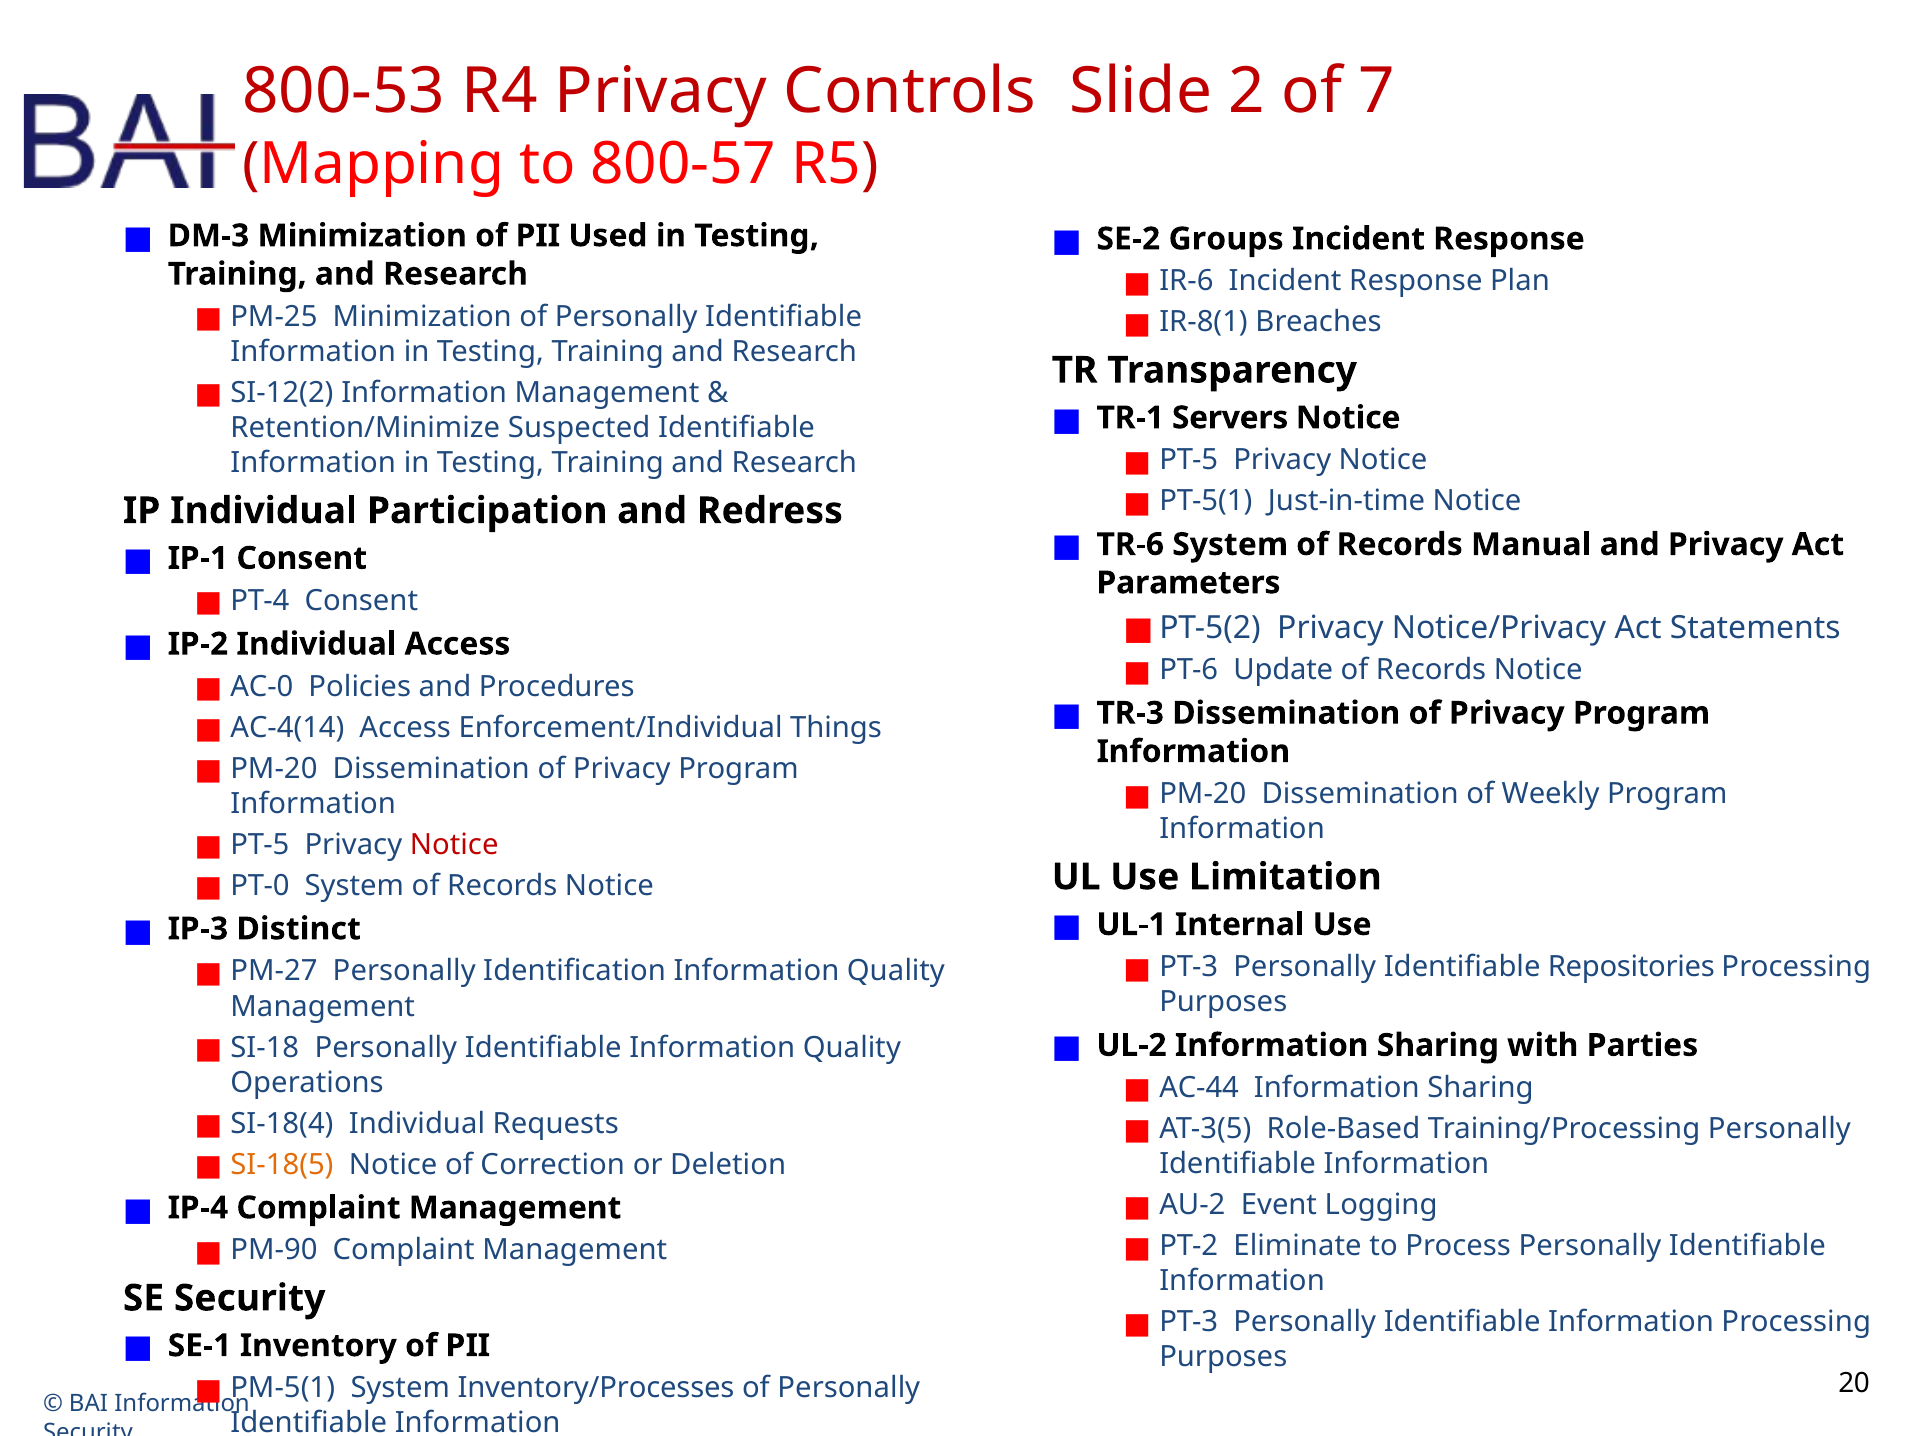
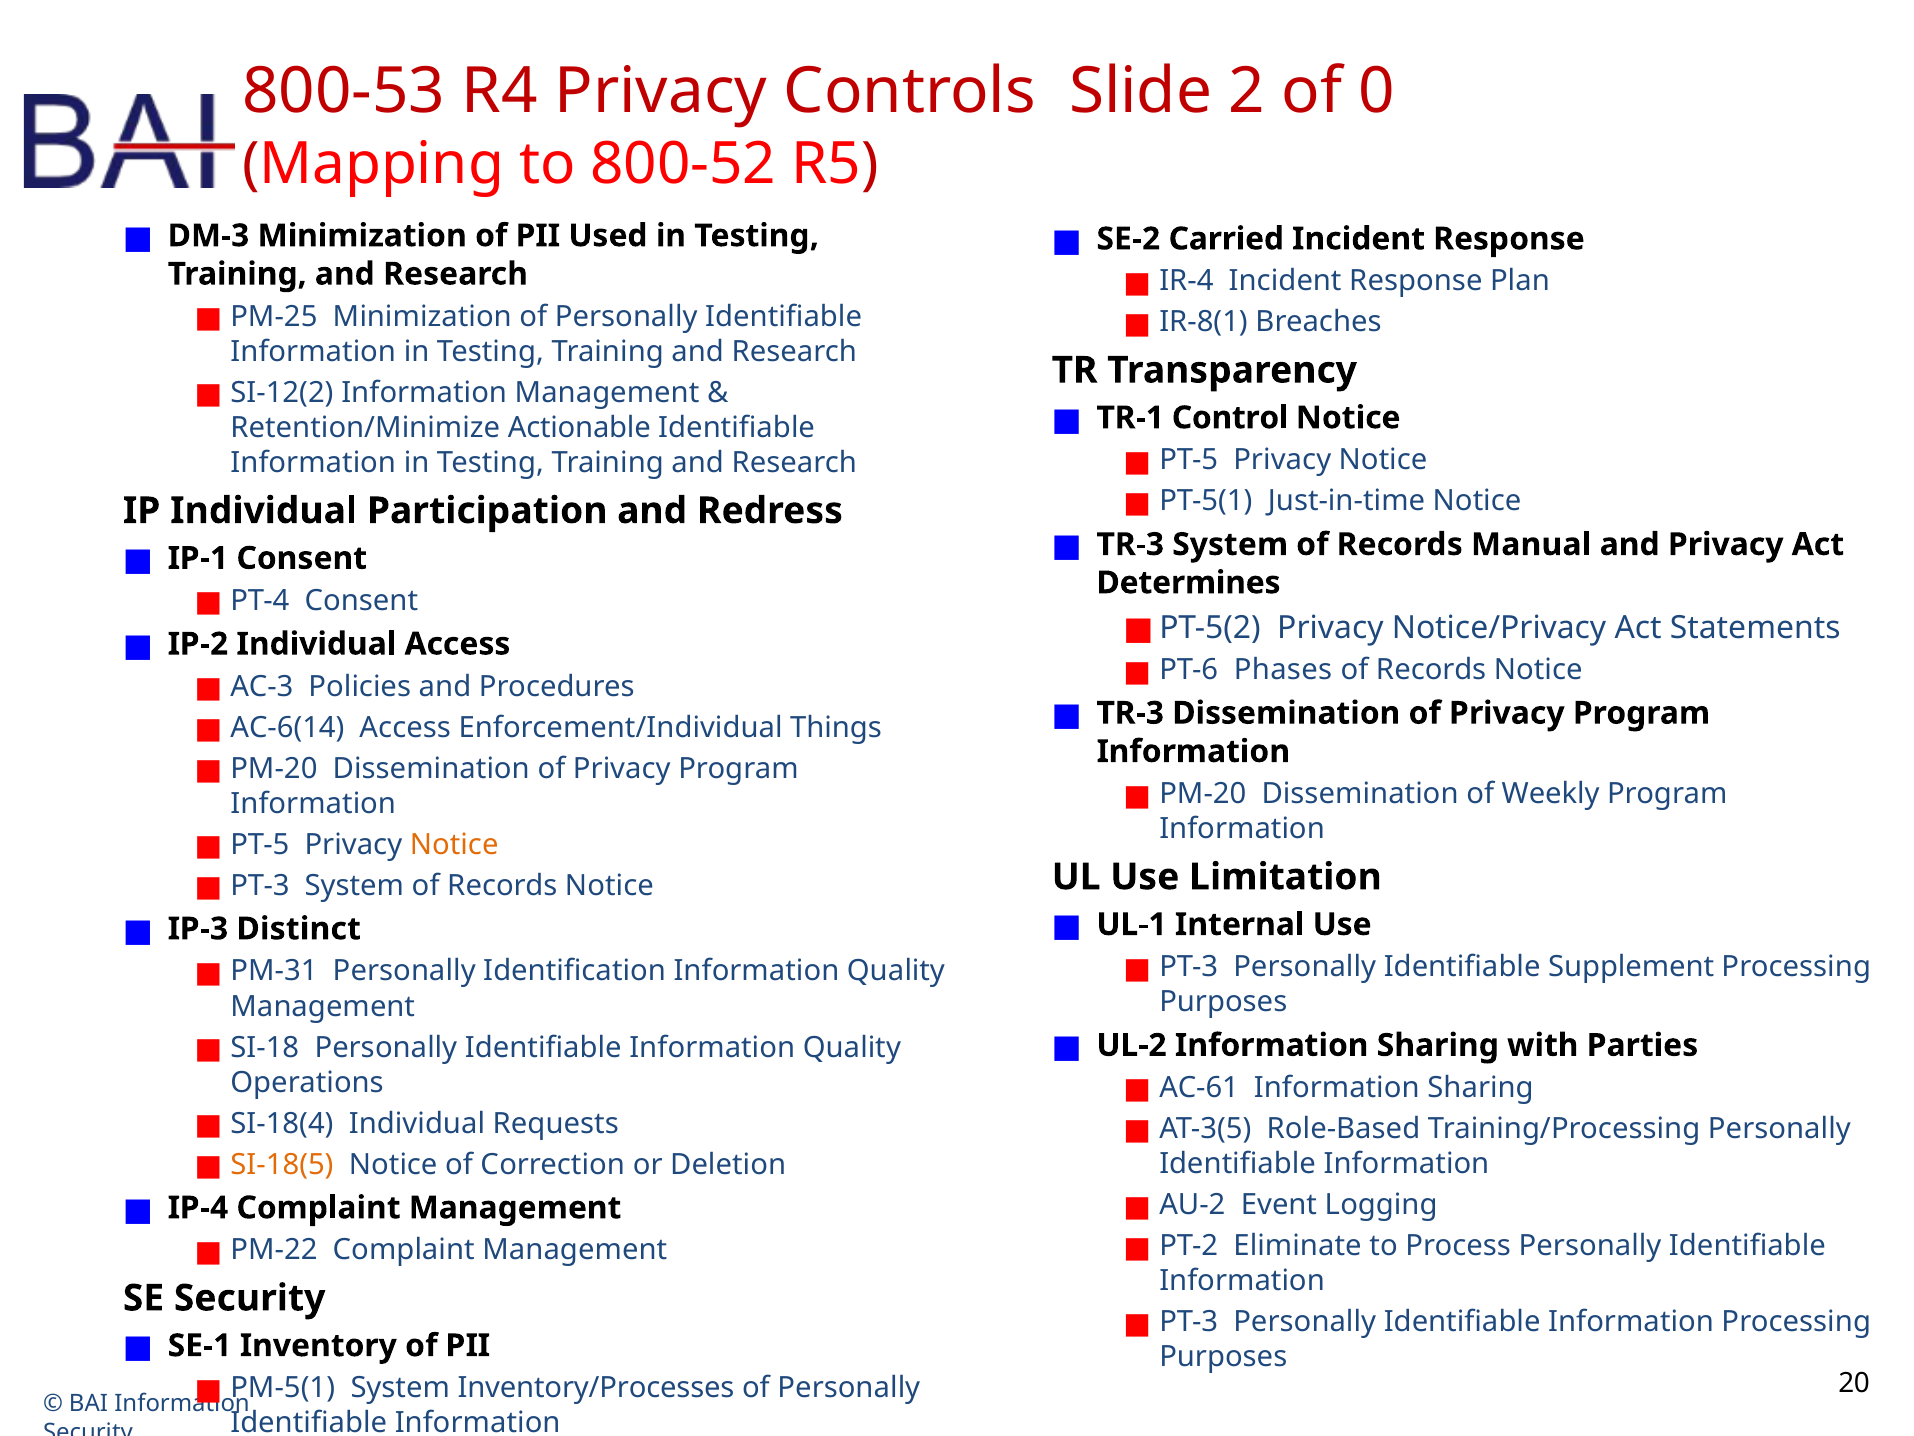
7: 7 -> 0 (1377, 91)
800-57: 800-57 -> 800-52 (683, 164)
Groups: Groups -> Carried (1226, 239)
IR-6: IR-6 -> IR-4 (1186, 281)
Servers: Servers -> Control (1230, 418)
Suspected: Suspected -> Actionable (579, 428)
TR-6: TR-6 -> TR-3 (1130, 544)
Parameters: Parameters -> Determines (1189, 583)
Update: Update -> Phases (1283, 670)
AC-0: AC-0 -> AC-3 (262, 686)
AC-4(14: AC-4(14 -> AC-6(14 (287, 727)
Notice colour: red -> orange (454, 844)
PT-0: PT-0 -> PT-3 (260, 885)
Repositories: Repositories -> Supplement (1631, 967)
PM-27: PM-27 -> PM-31 (274, 971)
AC-44: AC-44 -> AC-61 (1199, 1087)
PM-90: PM-90 -> PM-22 (274, 1250)
